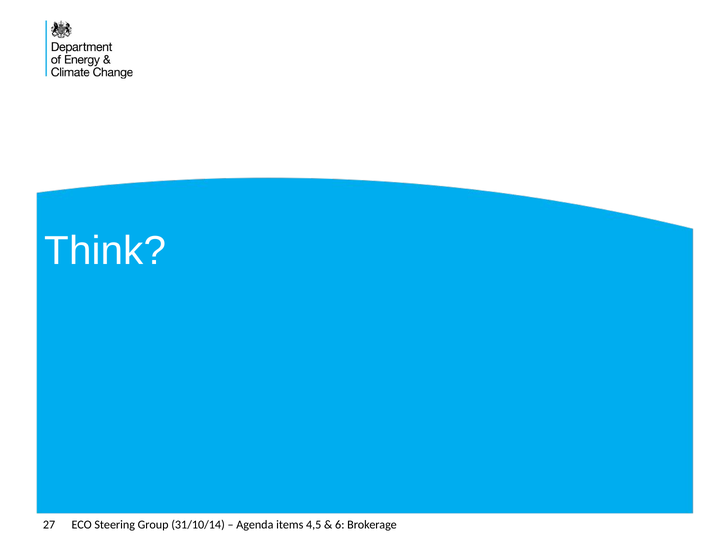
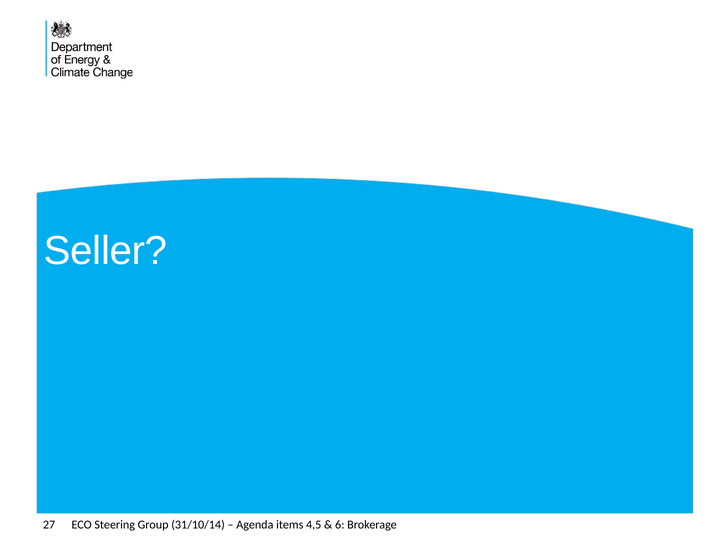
Think: Think -> Seller (106, 251)
